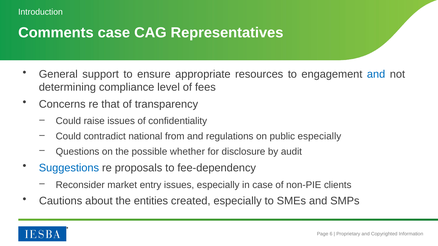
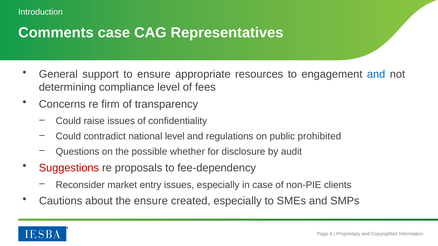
that: that -> firm (111, 104)
national from: from -> level (175, 137)
public especially: especially -> prohibited (319, 137)
Suggestions colour: blue -> red (69, 168)
the entities: entities -> ensure (151, 201)
